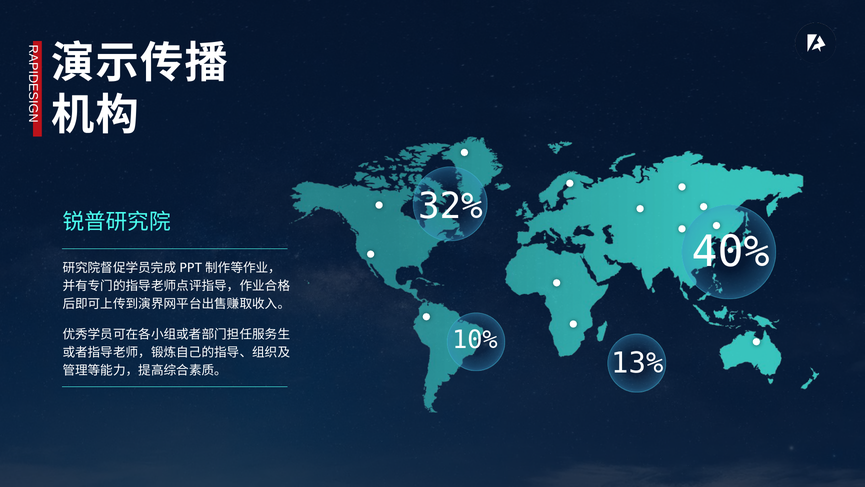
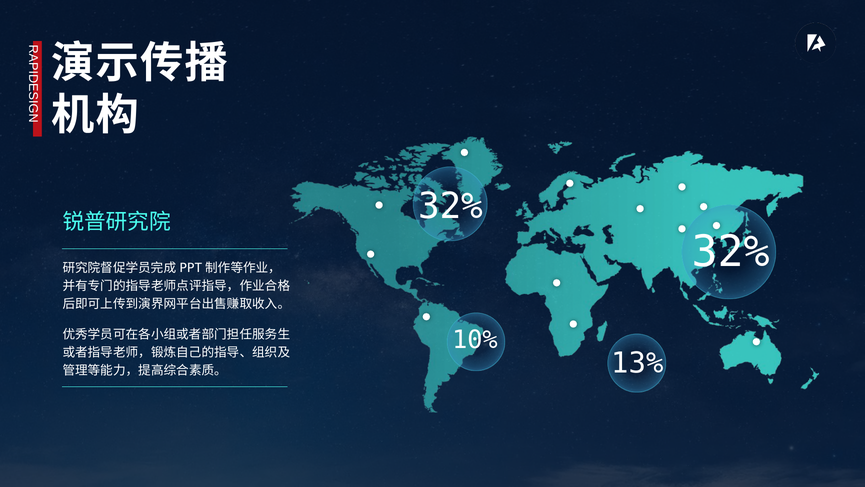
40%: 40% -> 32% (731, 252)
